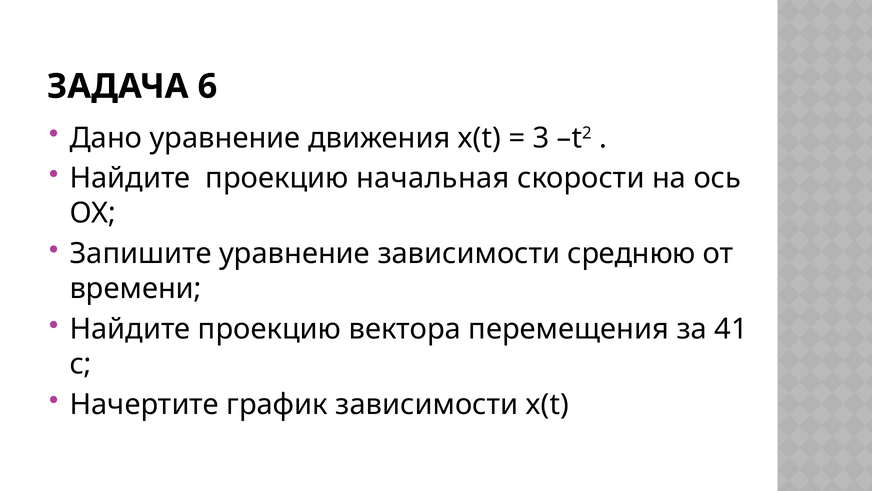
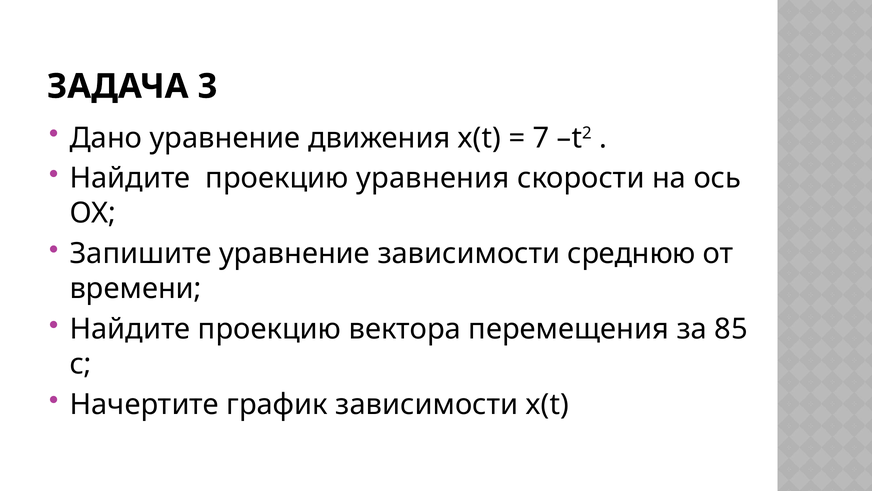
6: 6 -> 3 (207, 86)
3: 3 -> 7 (541, 138)
начальная: начальная -> уравнения (433, 178)
41: 41 -> 85 (731, 329)
